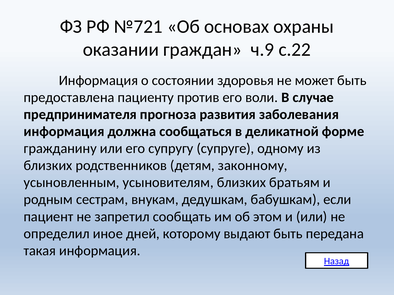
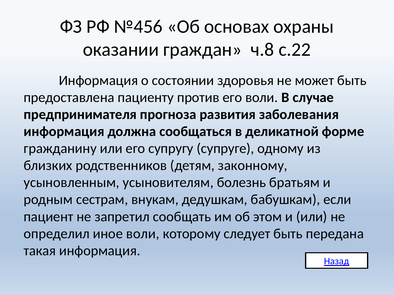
№721: №721 -> №456 (138, 27)
ч.9: ч.9 -> ч.8 (262, 50)
усыновителям близких: близких -> болезнь (241, 183)
иное дней: дней -> воли (143, 234)
выдают: выдают -> следует (247, 234)
